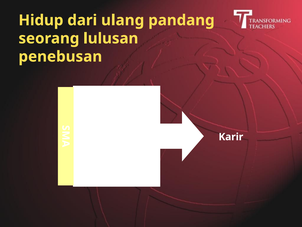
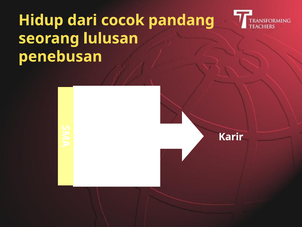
ulang: ulang -> cocok (123, 20)
